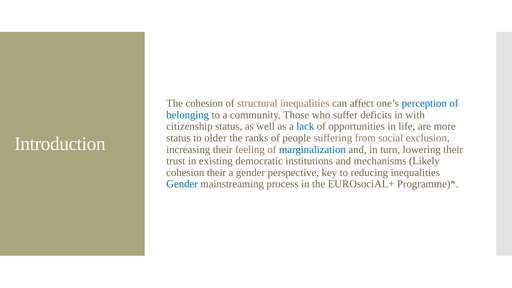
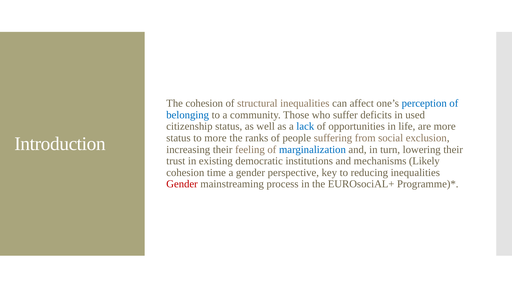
with: with -> used (415, 115)
to older: older -> more (215, 138)
cohesion their: their -> time (216, 173)
Gender colour: blue -> red (182, 184)
